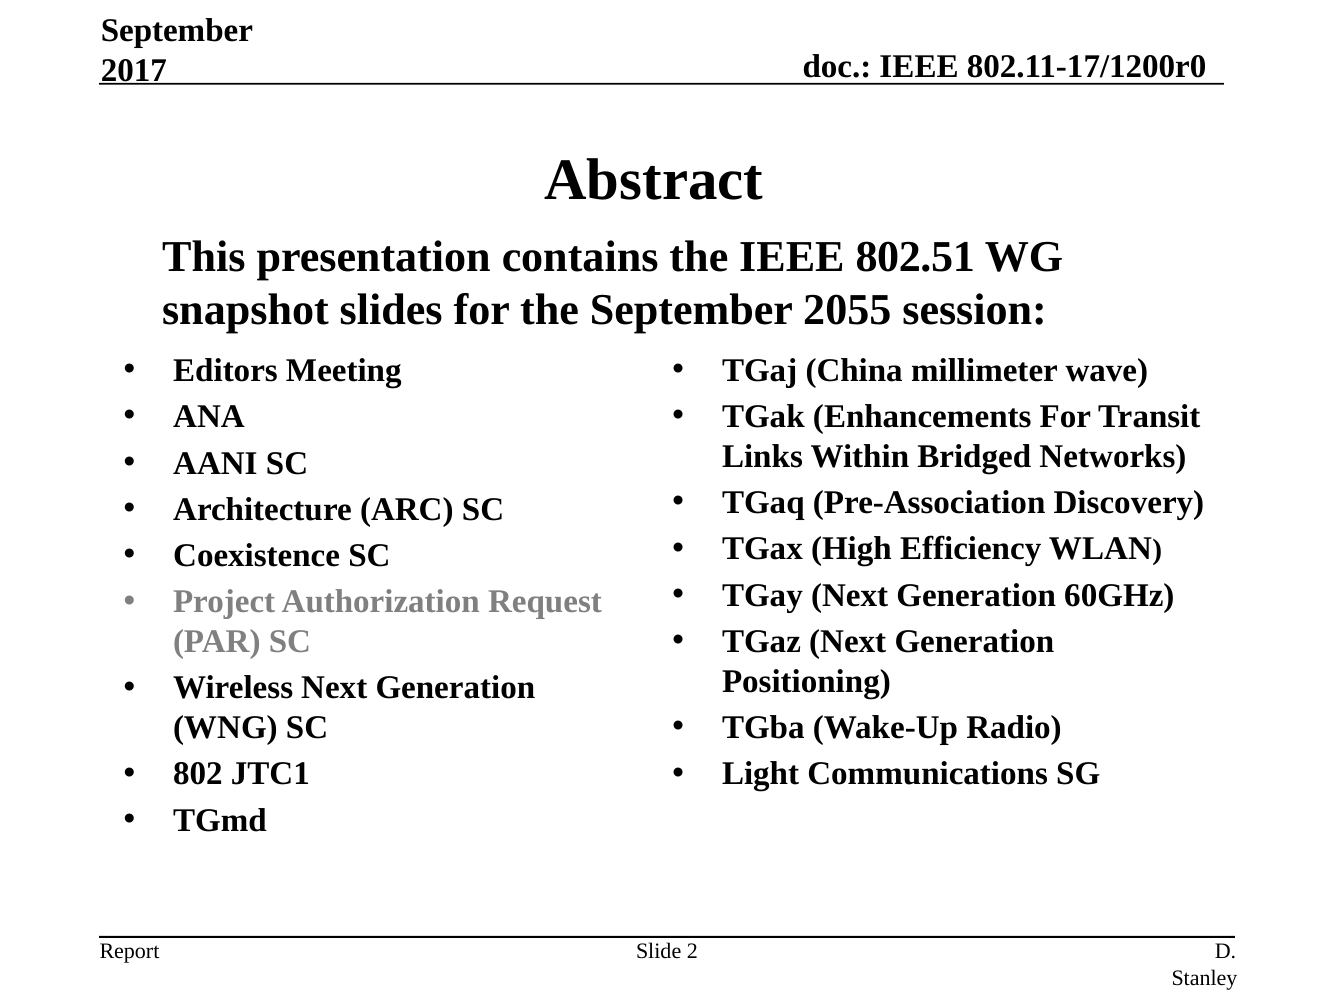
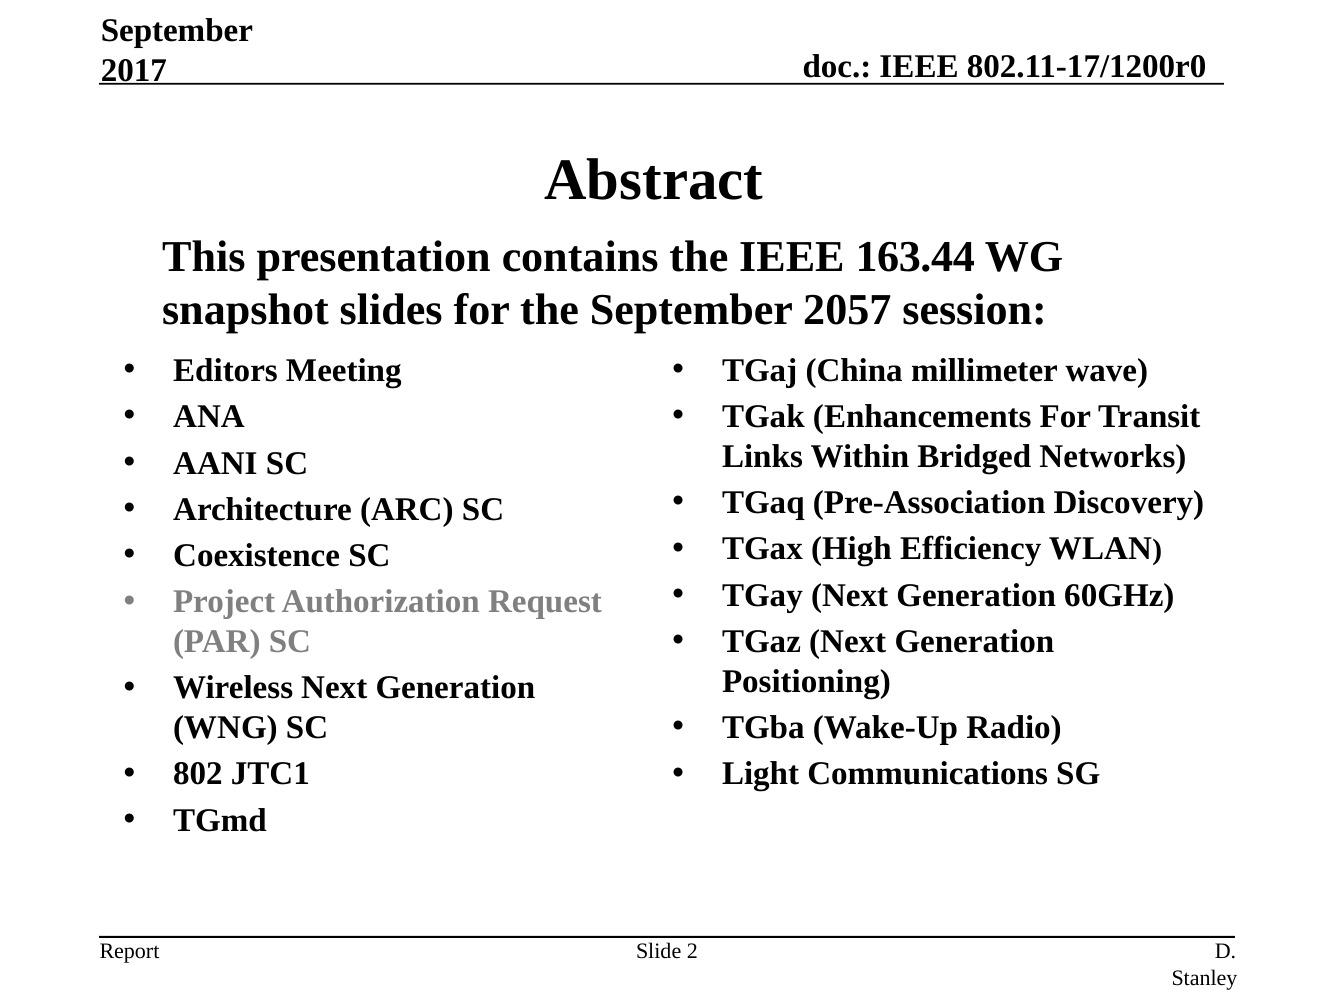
802.51: 802.51 -> 163.44 (915, 257)
2055: 2055 -> 2057 (847, 310)
